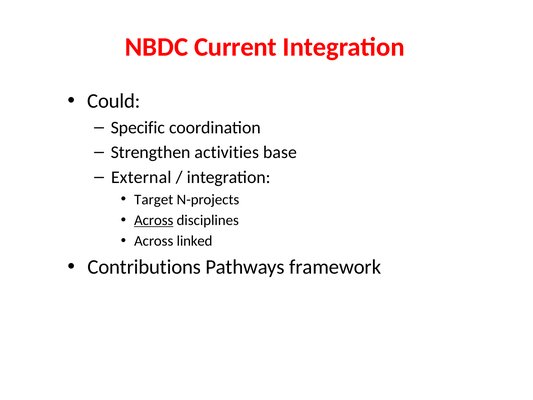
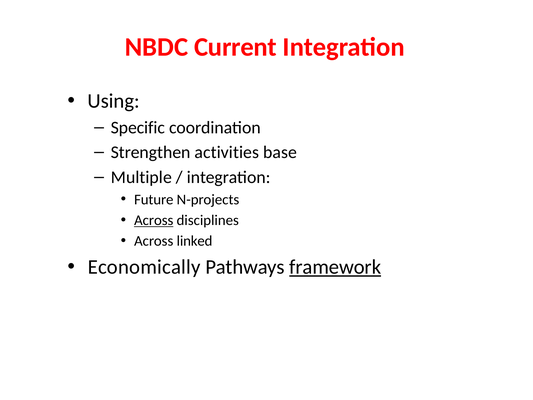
Could: Could -> Using (114, 101)
External: External -> Multiple (141, 177)
Target: Target -> Future (154, 199)
Contributions: Contributions -> Economically (144, 267)
framework underline: none -> present (335, 267)
